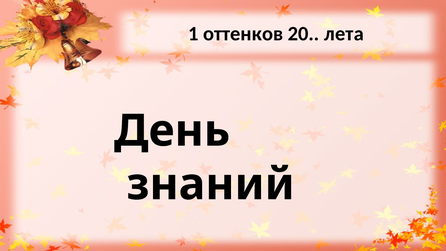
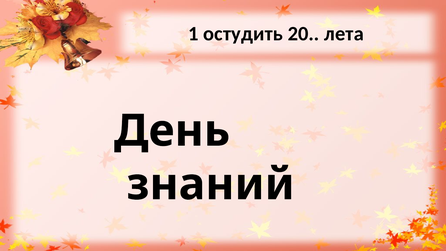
оттенков: оттенков -> остудить (243, 34)
